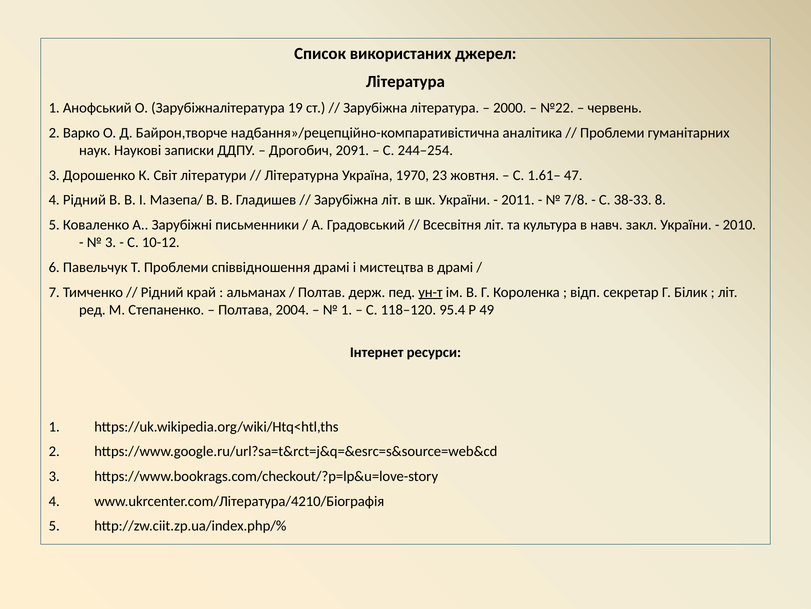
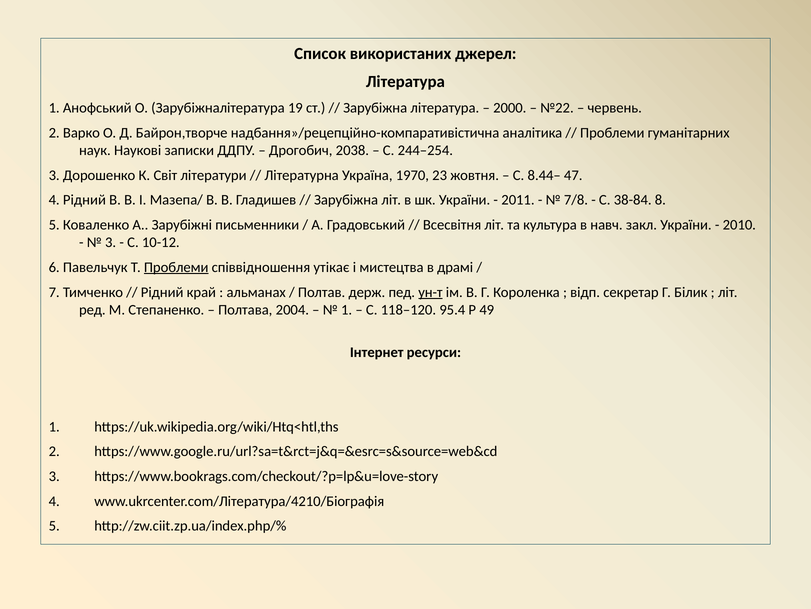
2091: 2091 -> 2038 (352, 150)
1.61–: 1.61– -> 8.44– (544, 175)
38-33: 38-33 -> 38-84 (633, 200)
Проблеми underline: none -> present (176, 267)
співвідношення драмі: драмі -> утікає (331, 267)
